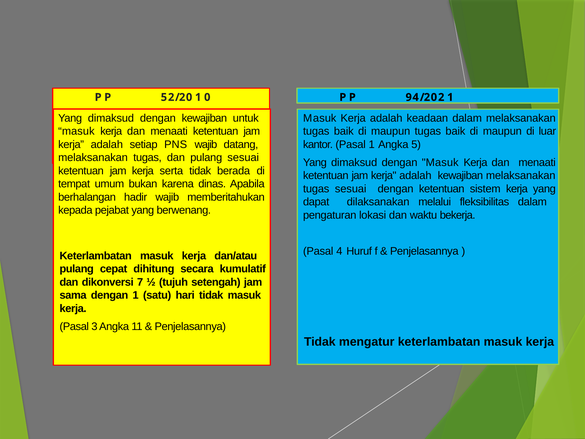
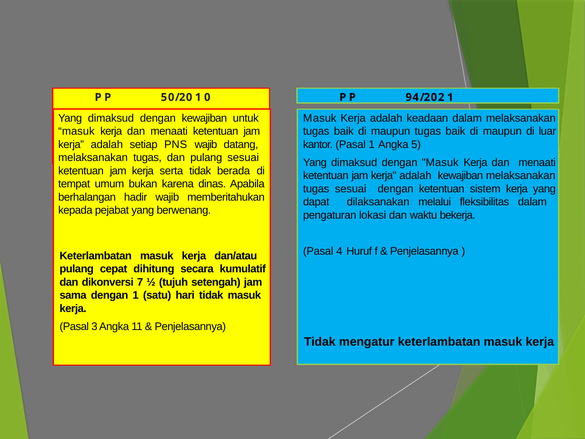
5 2: 2 -> 0 (171, 97)
